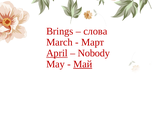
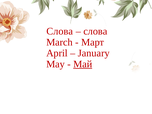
Brings: Brings -> Слова (60, 31)
April underline: present -> none (57, 53)
Nobody: Nobody -> January (94, 53)
